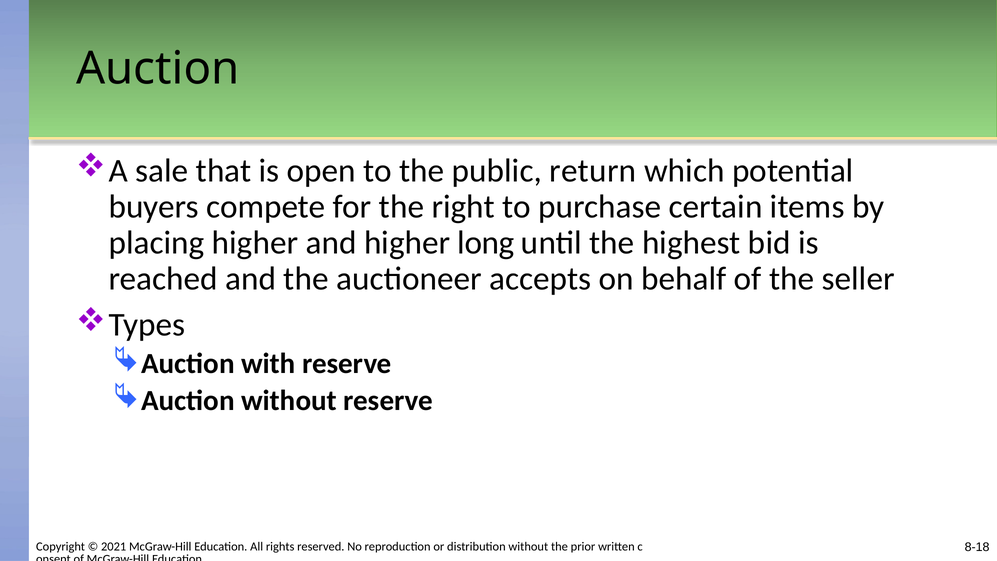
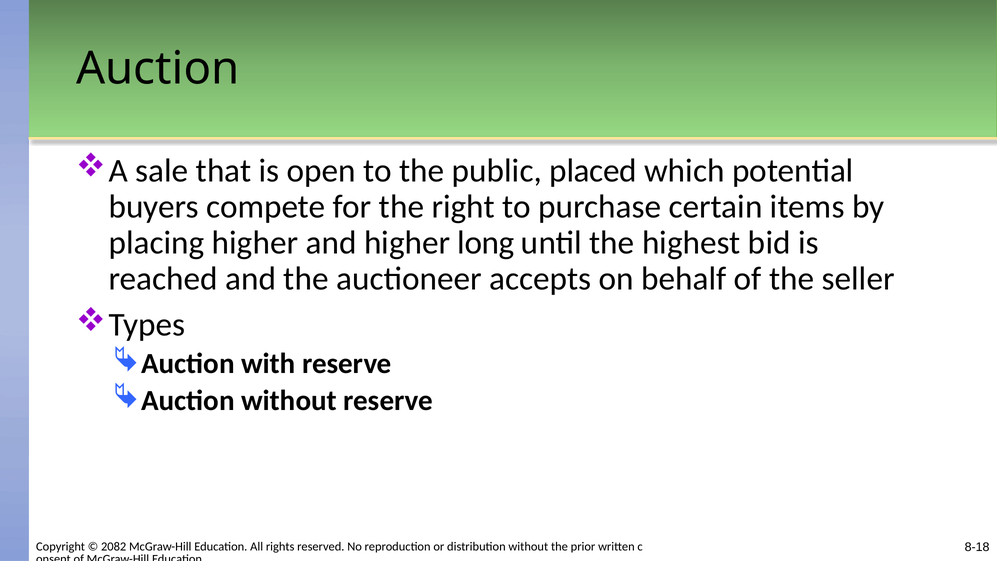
return: return -> placed (593, 171)
2021: 2021 -> 2082 (114, 547)
